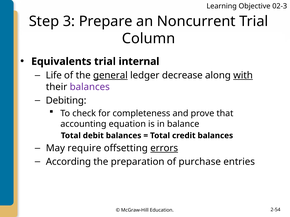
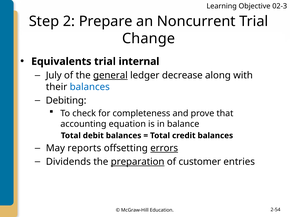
3: 3 -> 2 (69, 21)
Column: Column -> Change (149, 39)
Life: Life -> July (54, 76)
with underline: present -> none (243, 76)
balances colour: purple -> blue (90, 87)
require: require -> reports (84, 149)
According: According -> Dividends (68, 162)
preparation underline: none -> present (138, 162)
purchase: purchase -> customer (200, 162)
